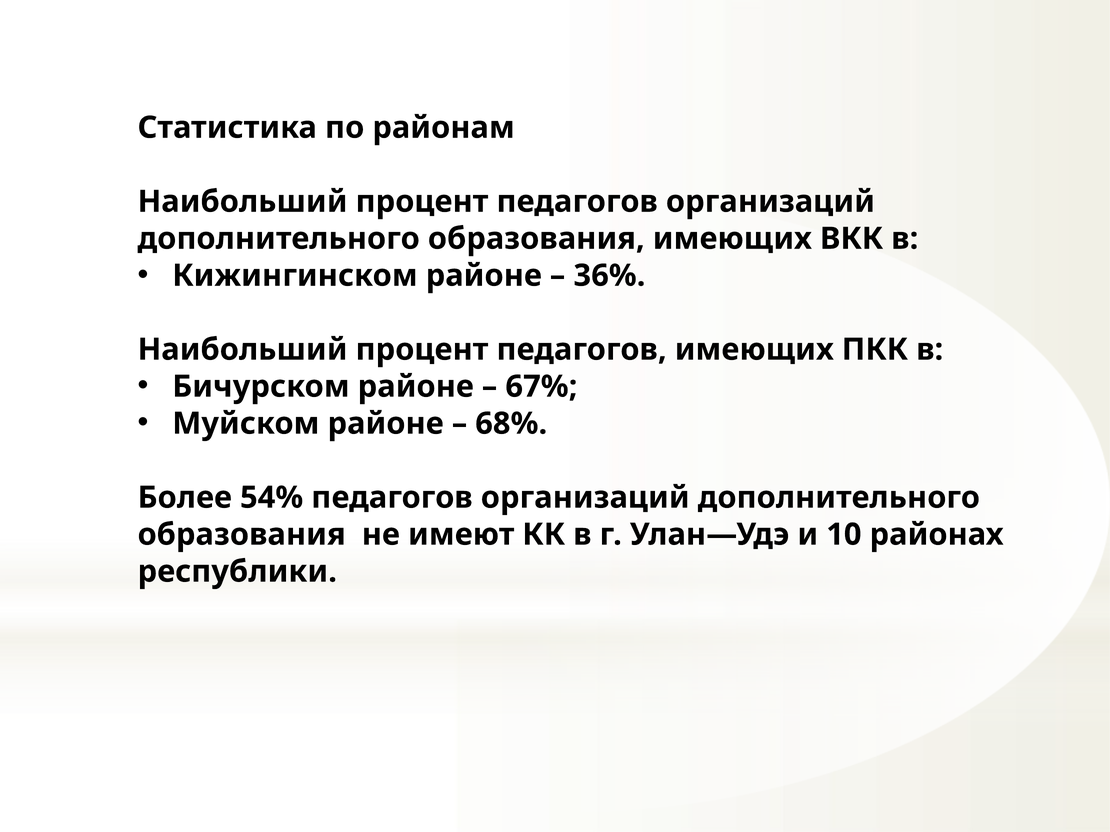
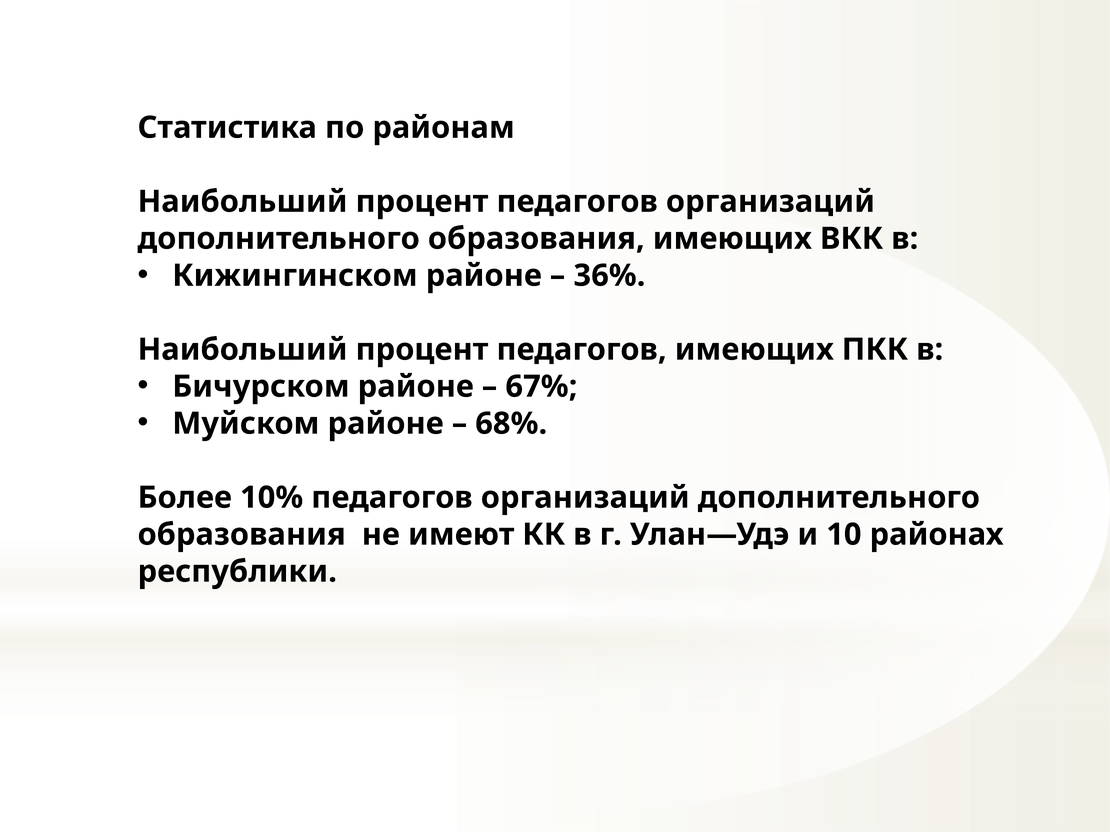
54%: 54% -> 10% (272, 498)
